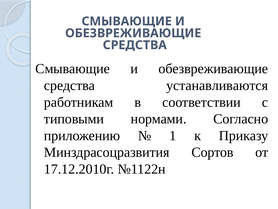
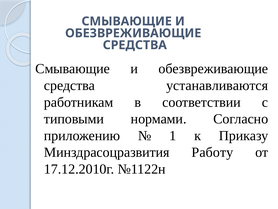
Сортов: Сортов -> Работу (212, 152)
